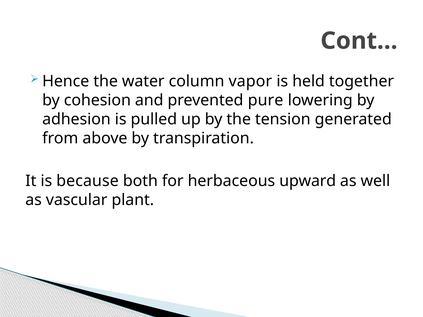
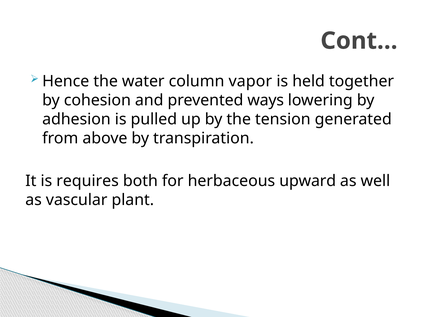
pure: pure -> ways (266, 100)
because: because -> requires (88, 181)
